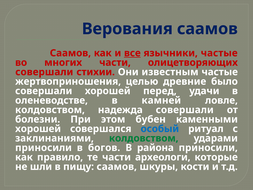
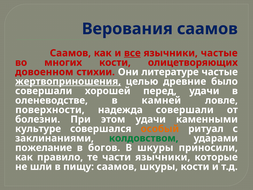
многих части: части -> кости (115, 62)
совершали: совершали -> довоенном (44, 72)
известным: известным -> литературе (170, 72)
жертвоприношения underline: none -> present (68, 81)
колдовством: колдовством -> поверхности (50, 110)
этом бубен: бубен -> удачи (151, 119)
хорошей: хорошей -> культуре (38, 129)
особый colour: blue -> orange (160, 129)
приносили: приносили -> пожелание (44, 148)
В района: района -> шкуры (155, 148)
части археологи: археологи -> язычники (163, 157)
